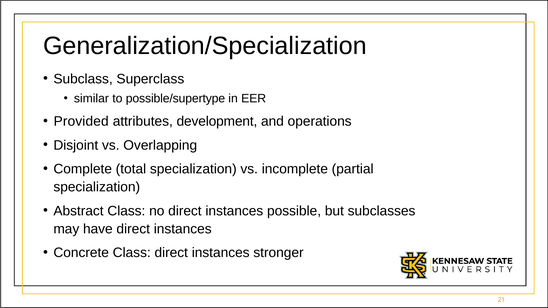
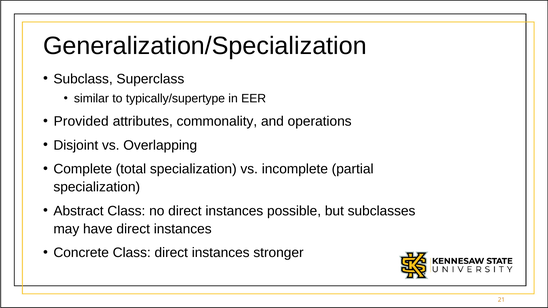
possible/supertype: possible/supertype -> typically/supertype (175, 99)
development: development -> commonality (217, 122)
